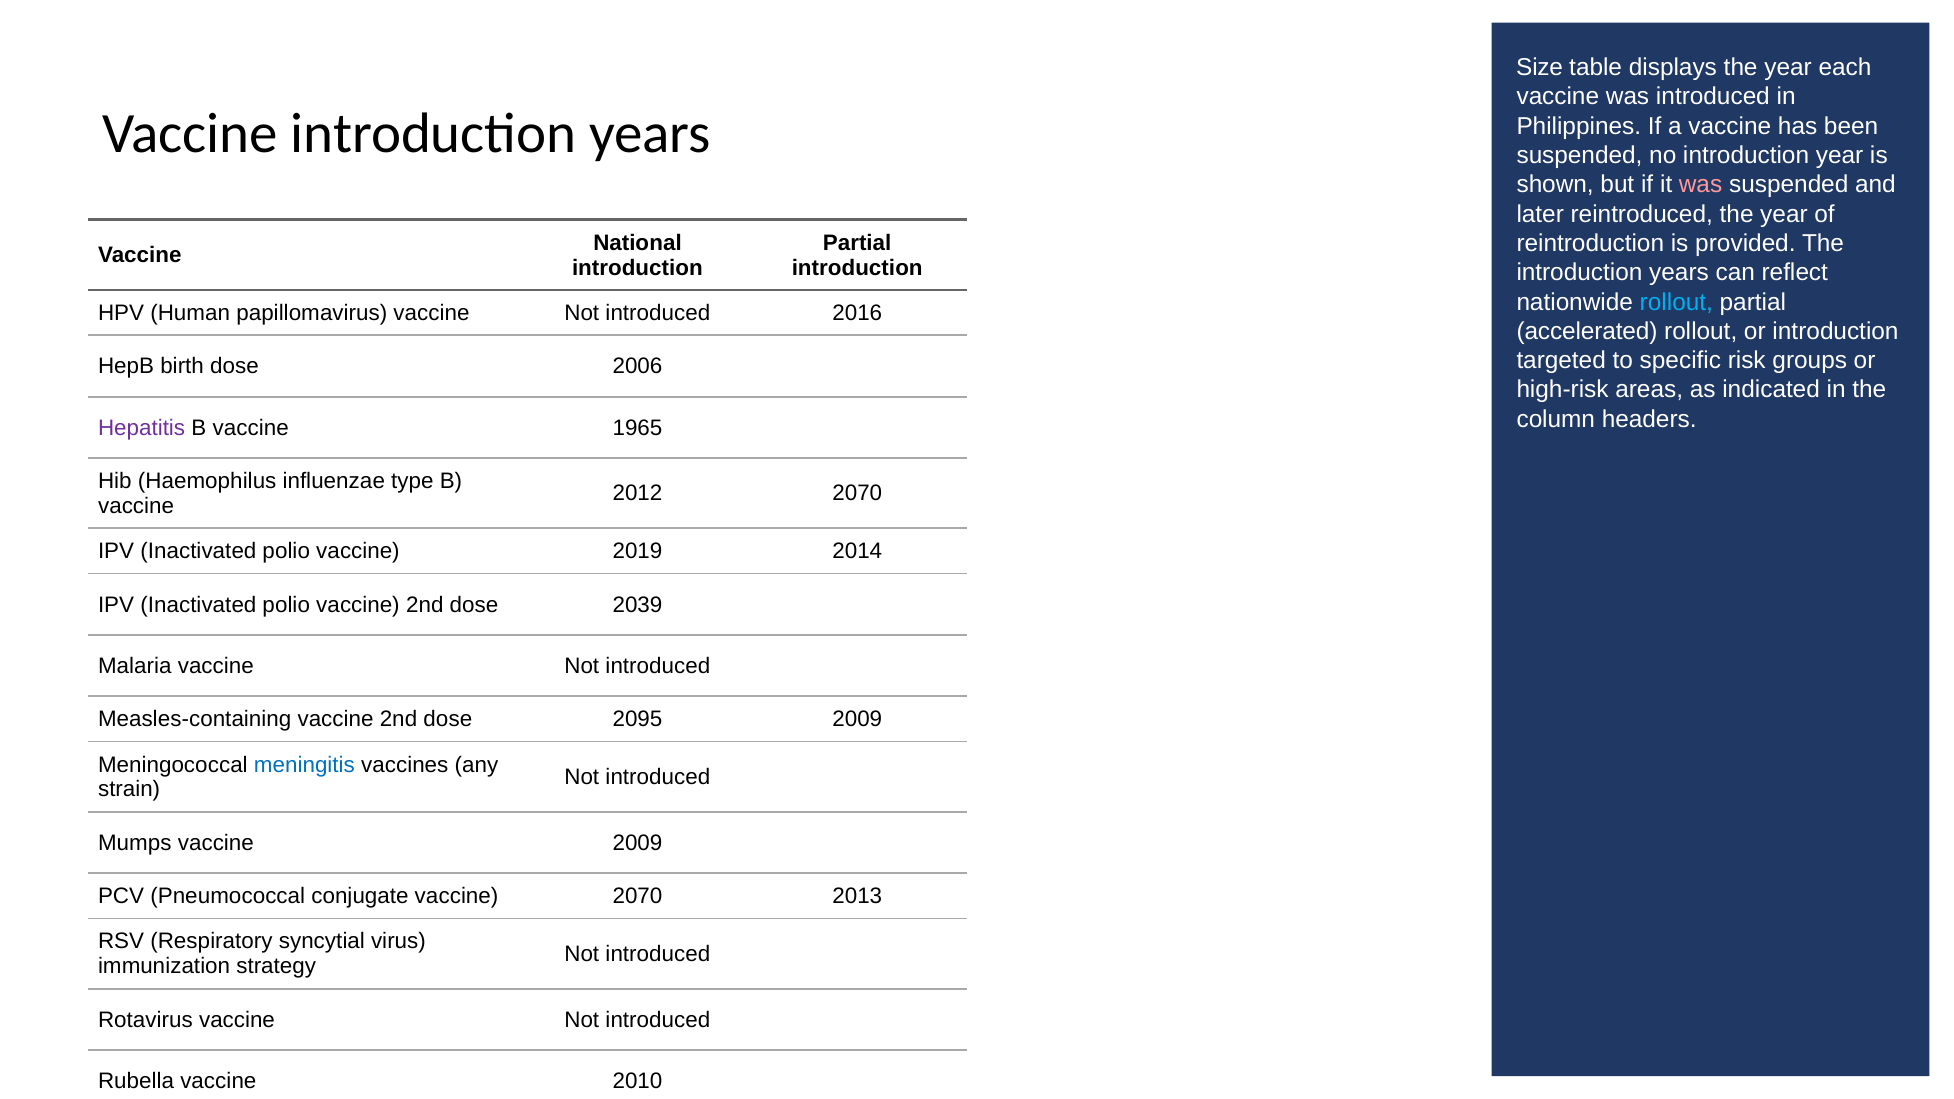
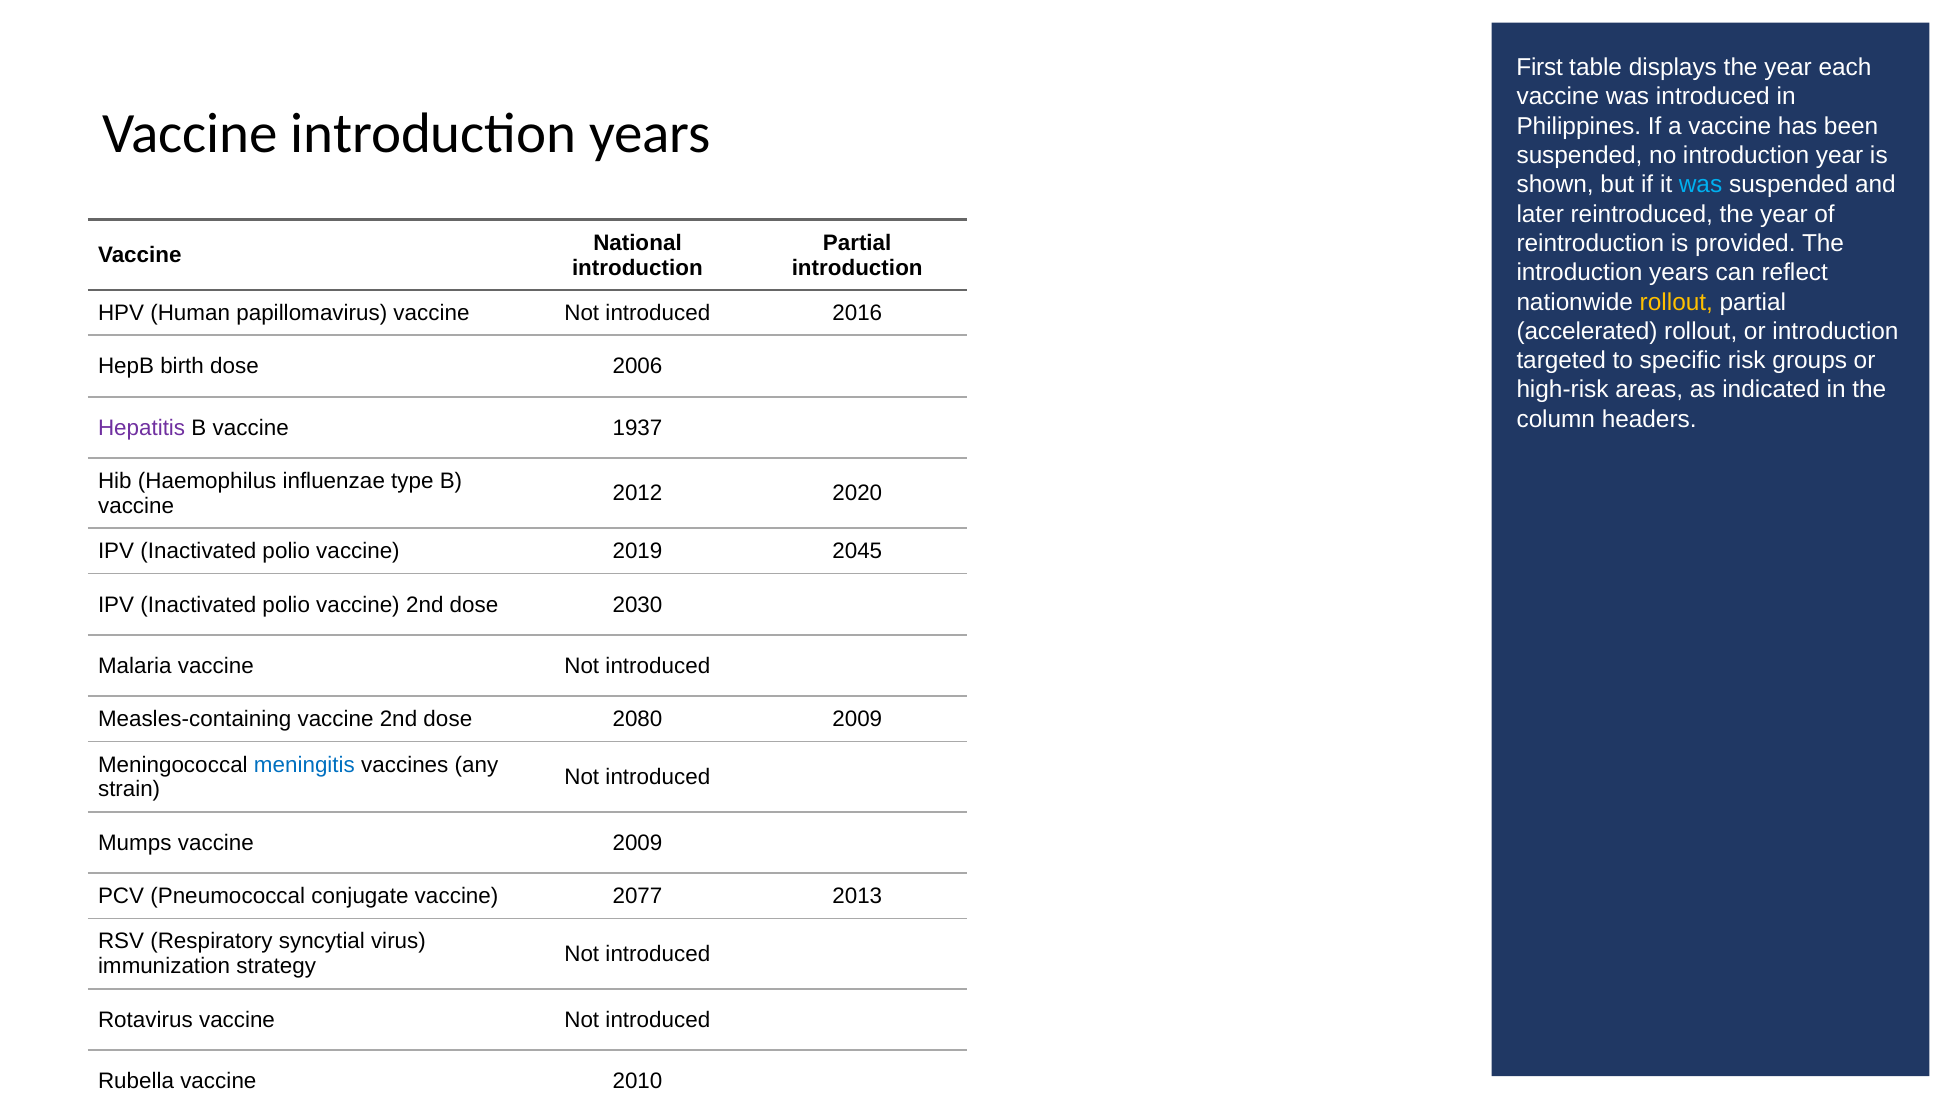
Size: Size -> First (1540, 68)
was colour: pink -> light blue (1701, 185)
rollout colour: light blue -> yellow (1676, 302)
1965: 1965 -> 1937 (637, 428)
2012 2070: 2070 -> 2020 (857, 494)
2014: 2014 -> 2045 (857, 551)
2039: 2039 -> 2030 (637, 605)
2095: 2095 -> 2080 (637, 719)
vaccine 2070: 2070 -> 2077 (637, 896)
